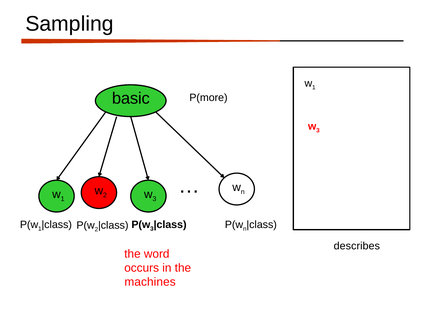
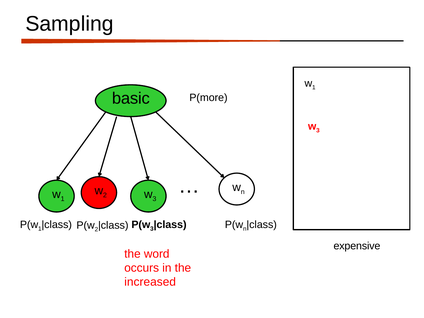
describes: describes -> expensive (357, 246)
machines: machines -> increased (150, 282)
